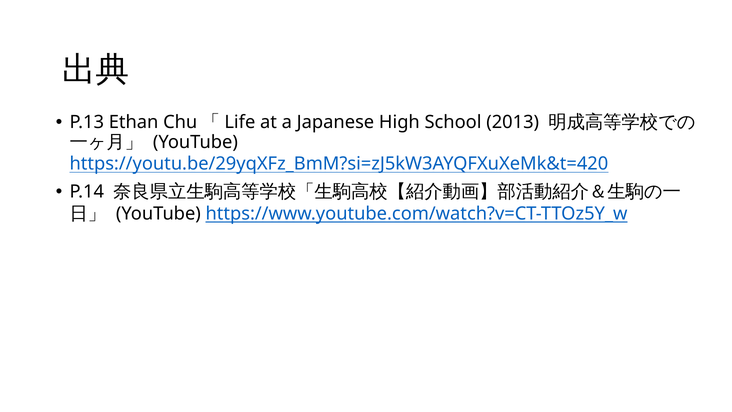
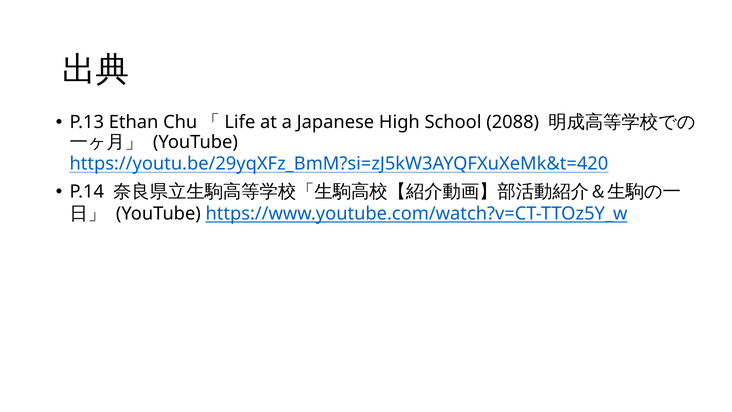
2013: 2013 -> 2088 (513, 122)
